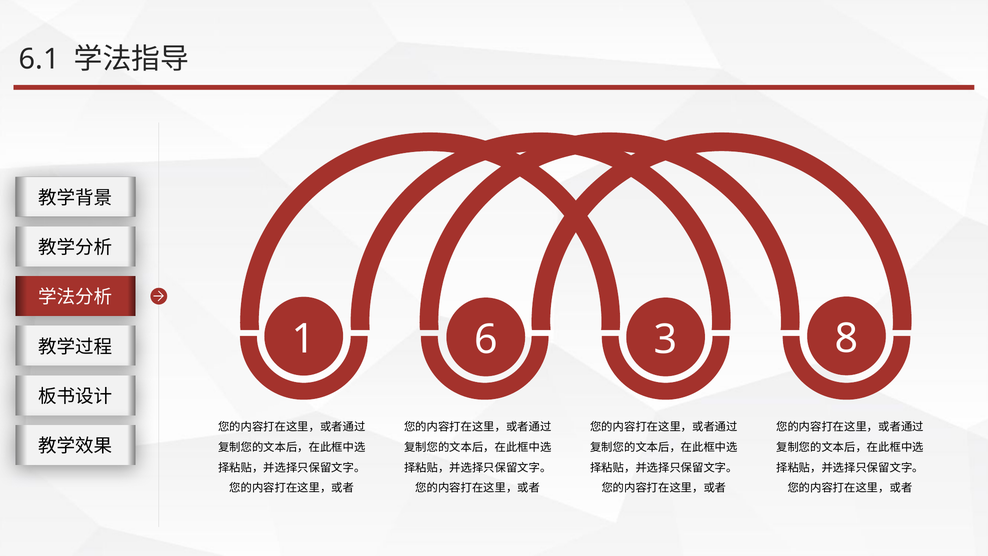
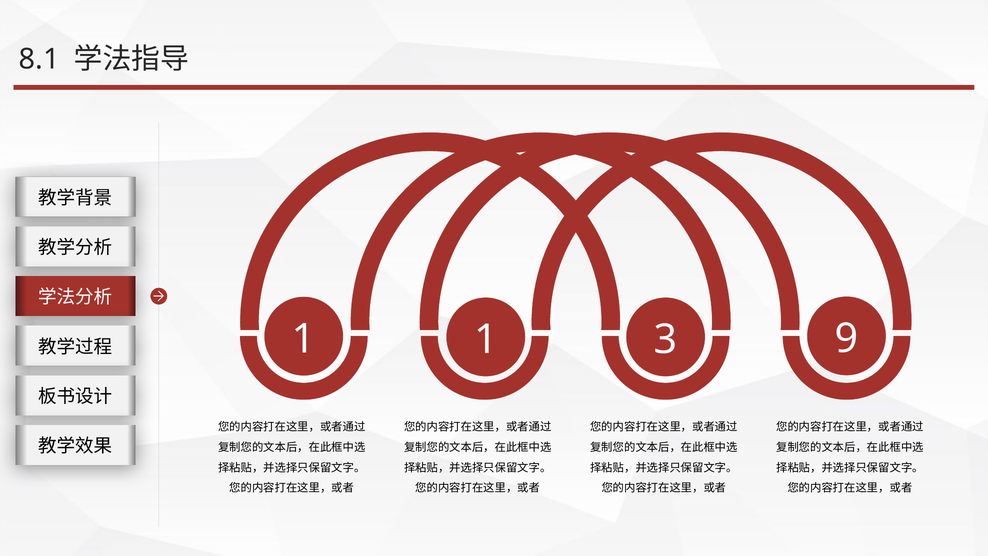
6.1: 6.1 -> 8.1 (39, 59)
1 6: 6 -> 1 (486, 340)
8: 8 -> 9 (846, 339)
